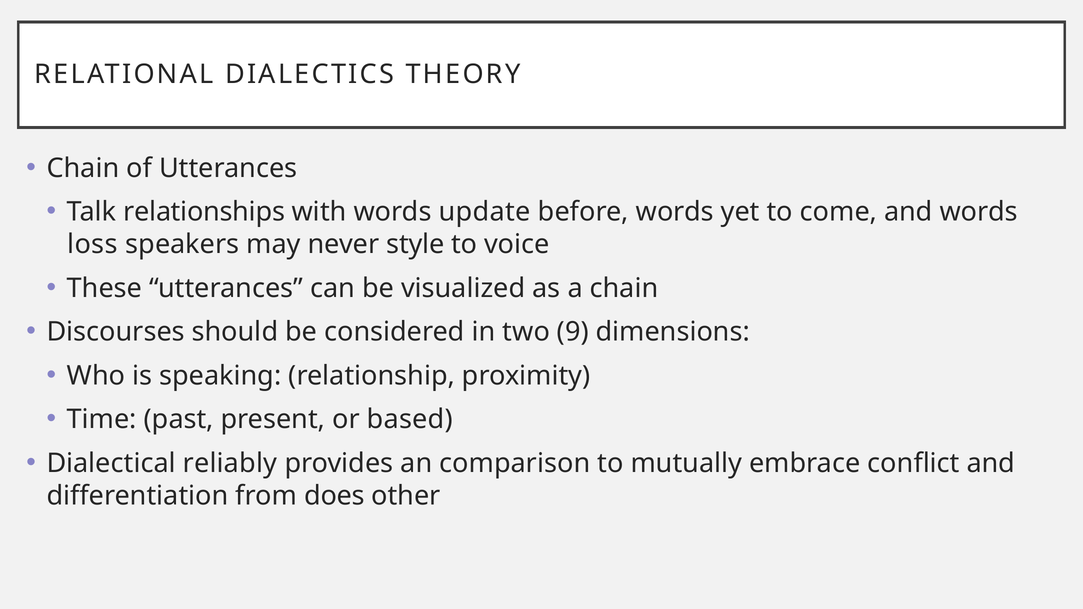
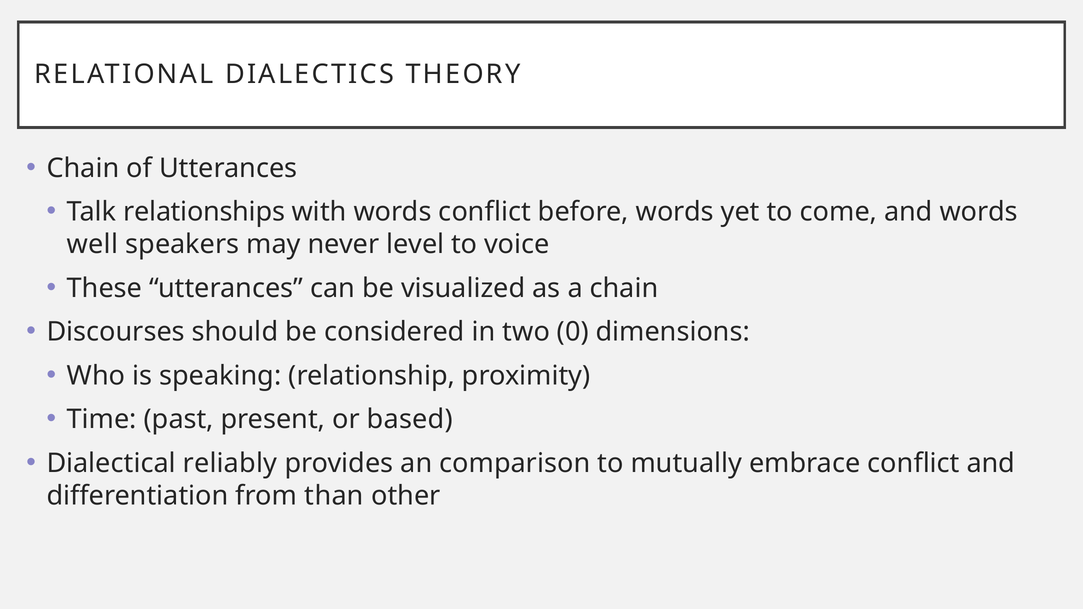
words update: update -> conflict (485, 212)
loss: loss -> well (93, 244)
style: style -> level (415, 244)
9: 9 -> 0 (573, 332)
does: does -> than (334, 496)
